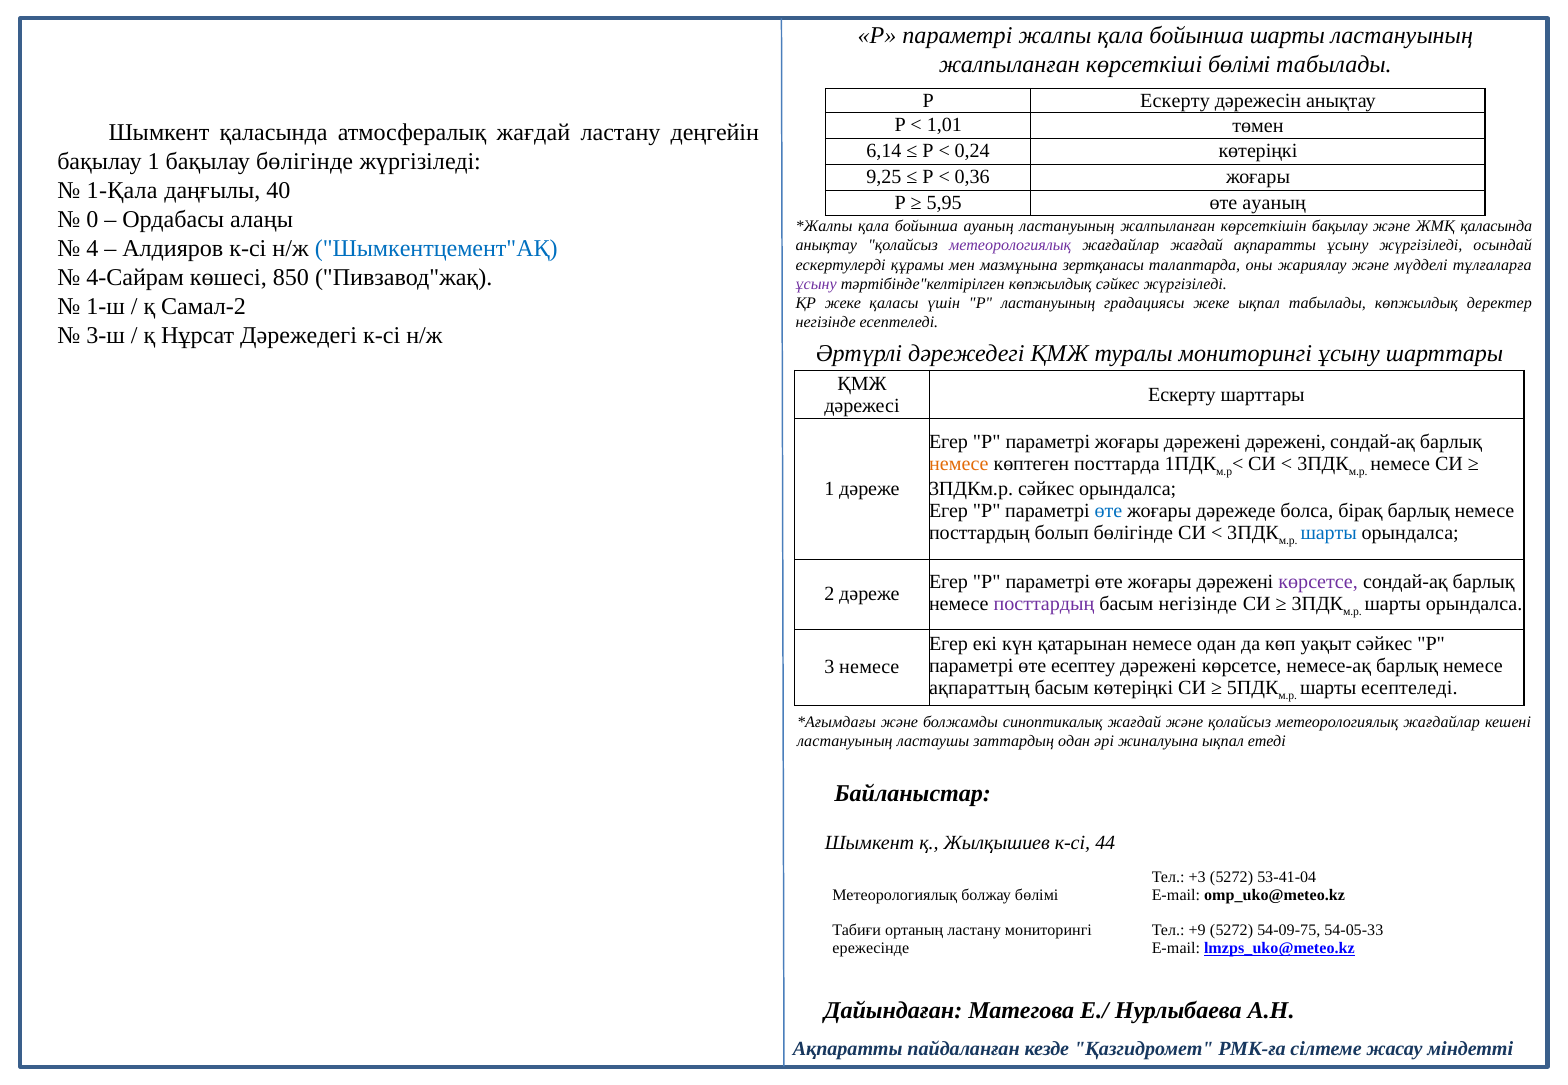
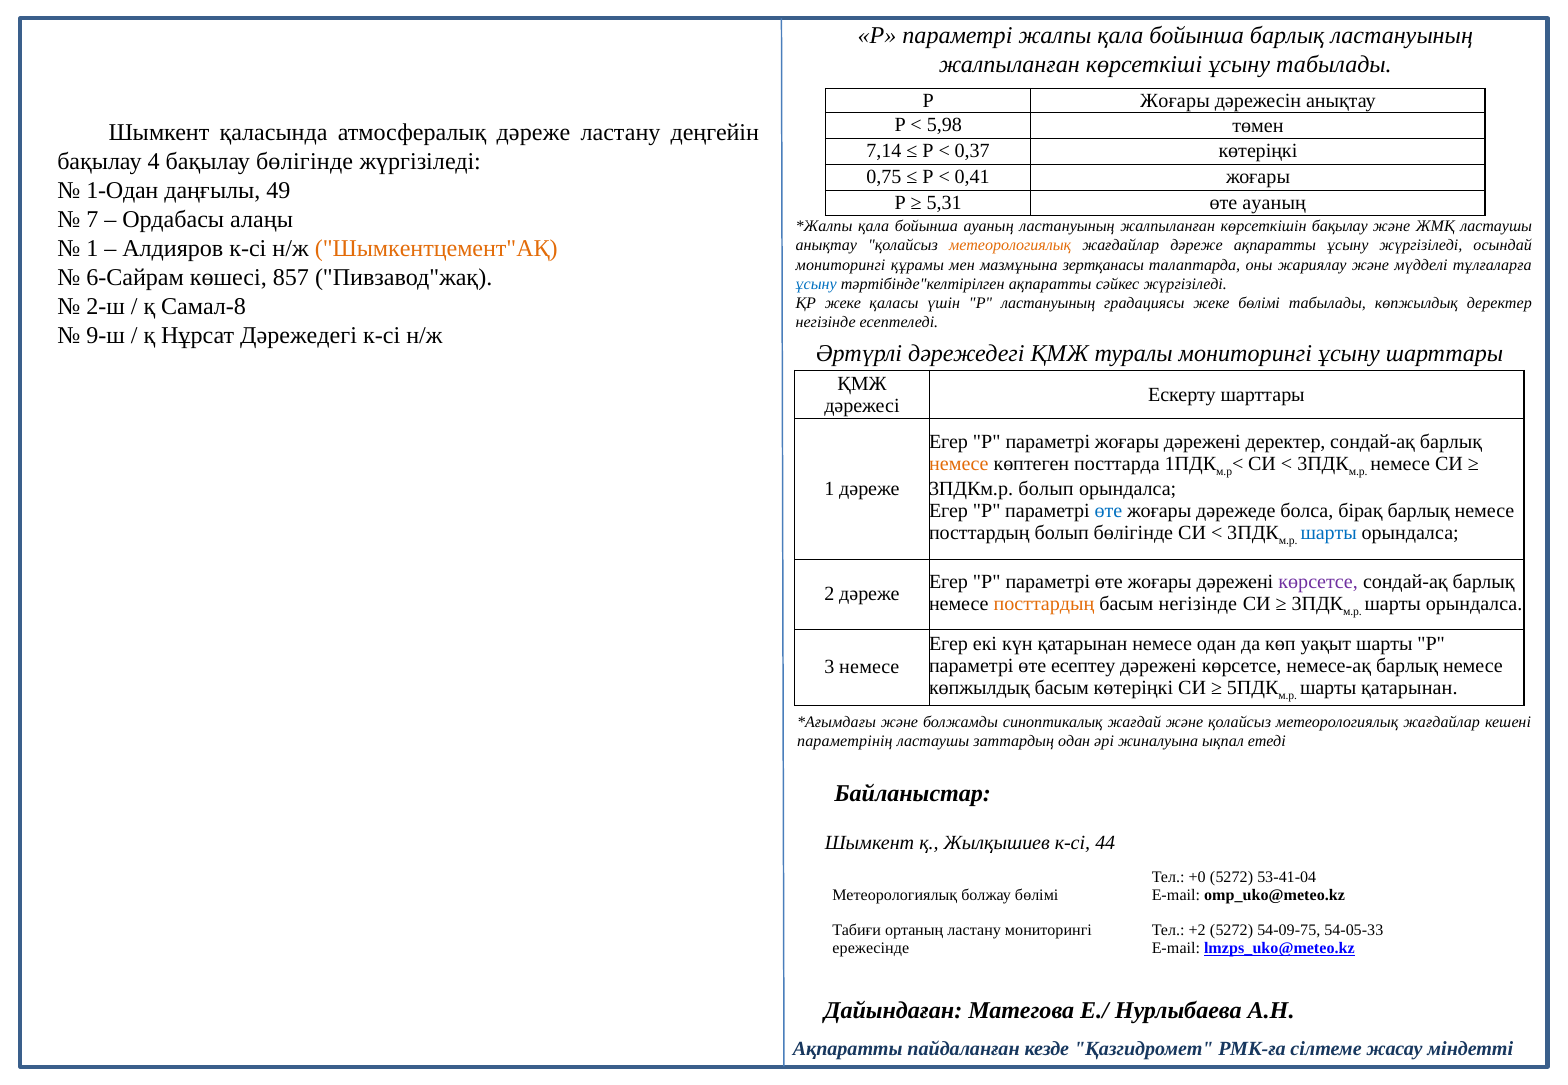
бойынша шарты: шарты -> барлық (1287, 36)
көрсеткіші бөлімі: бөлімі -> ұсыну (1239, 64)
Р Ескерту: Ескерту -> Жоғары (1175, 100)
1,01: 1,01 -> 5,98 (944, 125)
атмосфералық жағдай: жағдай -> дәреже (533, 133)
6,14: 6,14 -> 7,14 (884, 151)
0,24: 0,24 -> 0,37 (972, 151)
бақылау 1: 1 -> 4 (154, 162)
9,25: 9,25 -> 0,75 (884, 177)
0,36: 0,36 -> 0,41 (972, 177)
1-Қала: 1-Қала -> 1-Одан (122, 191)
40: 40 -> 49 (278, 191)
5,95: 5,95 -> 5,31 (944, 203)
0: 0 -> 7 (92, 220)
ЖМҚ қаласында: қаласында -> ластаушы (1496, 226)
4: 4 -> 1 (92, 249)
Шымкентцемент"АҚ colour: blue -> orange (436, 249)
метеорологиялық colour: purple -> orange (1010, 246)
жағдайлар жағдай: жағдай -> дәреже (1197, 246)
ескертулерді: ескертулерді -> мониторингі (841, 265)
4-Сайрам: 4-Сайрам -> 6-Сайрам (135, 278)
850: 850 -> 857 (291, 278)
ұсыну colour: purple -> blue (816, 284)
тәртібінде"келтірілген көпжылдық: көпжылдық -> ақпаратты (1050, 284)
1-ш: 1-ш -> 2-ш (106, 307)
Самал-2: Самал-2 -> Самал-8 (204, 307)
жеке ықпал: ықпал -> бөлімі (1259, 303)
3-ш: 3-ш -> 9-ш (106, 335)
дәрежені дәрежені: дәрежені -> деректер (1286, 442)
3ПДКм.р сәйкес: сәйкес -> болып (1046, 489)
посттардың colour: purple -> orange (1044, 604)
уақыт сәйкес: сәйкес -> шарты (1384, 644)
ақпараттың: ақпараттың -> көпжылдық (979, 688)
шарты есептеледі: есептеледі -> қатарынан (1409, 688)
ластануының: ластануының -> параметрінің (845, 742)
+3: +3 -> +0 (1197, 877)
+9: +9 -> +2 (1197, 930)
